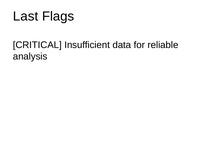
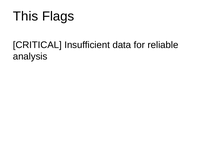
Last: Last -> This (26, 16)
